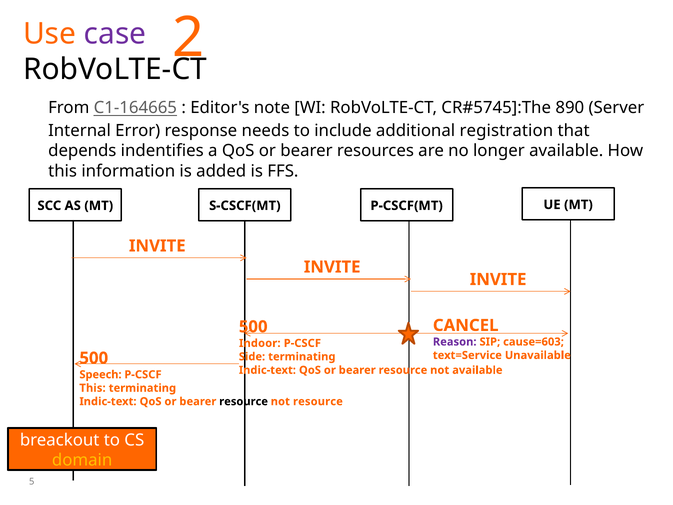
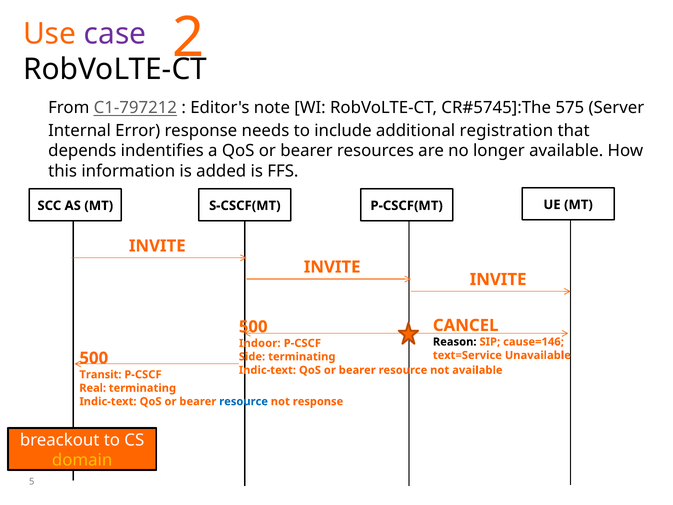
C1-164665: C1-164665 -> C1-797212 (135, 108)
890: 890 -> 575 (570, 108)
Reason colour: purple -> black (455, 342)
cause=603: cause=603 -> cause=146 (533, 342)
Speech: Speech -> Transit (100, 374)
This: This -> Real (93, 388)
resource colour: black -> blue (244, 401)
not resource: resource -> response (318, 401)
